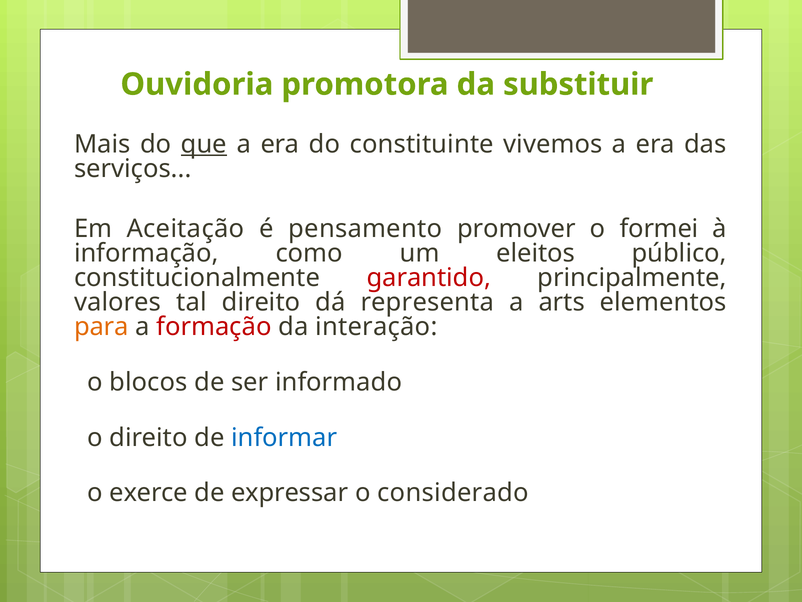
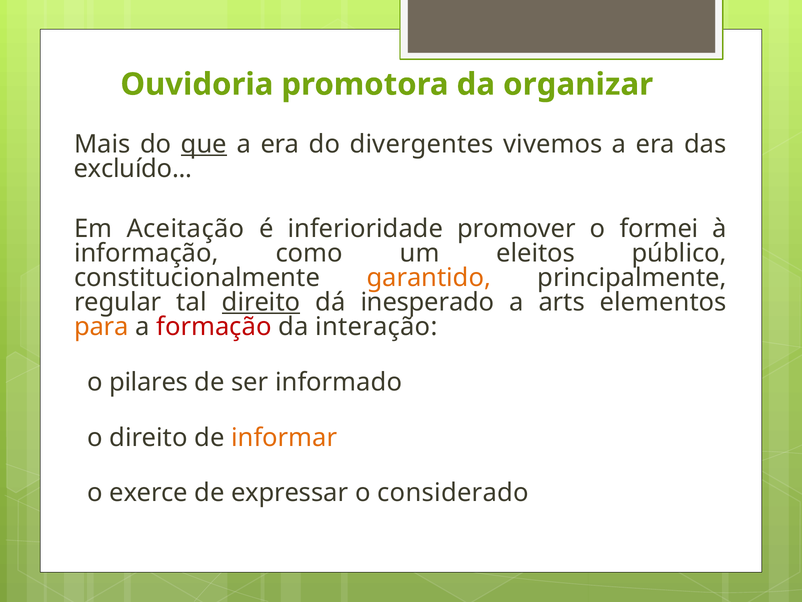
substituir: substituir -> organizar (578, 84)
constituinte: constituinte -> divergentes (422, 144)
serviços: serviços -> excluído (133, 169)
pensamento: pensamento -> inferioridade (365, 228)
garantido colour: red -> orange (429, 278)
valores: valores -> regular (118, 302)
direito underline: none -> present (261, 302)
representa: representa -> inesperado (427, 302)
blocos: blocos -> pilares (149, 382)
informar colour: blue -> orange (284, 437)
